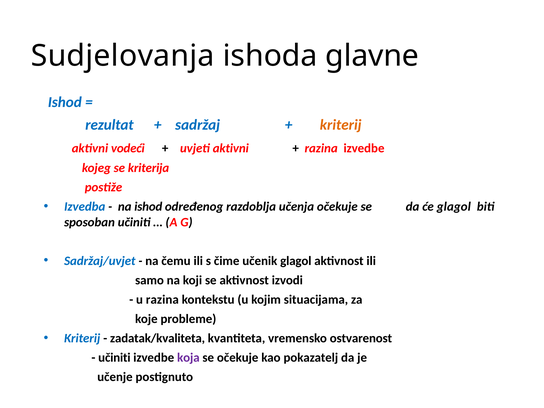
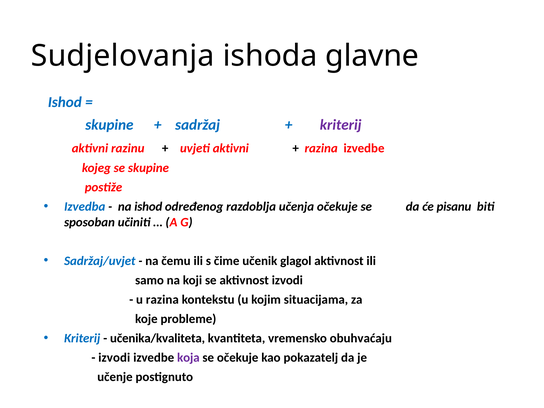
rezultat: rezultat -> skupine (109, 125)
kriterij colour: orange -> purple (341, 125)
vodeći: vodeći -> razinu (128, 148)
se kriterija: kriterija -> skupine (148, 168)
će glagol: glagol -> pisanu (454, 207)
zadatak/kvaliteta: zadatak/kvaliteta -> učenika/kvaliteta (158, 338)
ostvarenost: ostvarenost -> obuhvaćaju (361, 338)
učiniti: učiniti -> izvodi (114, 357)
